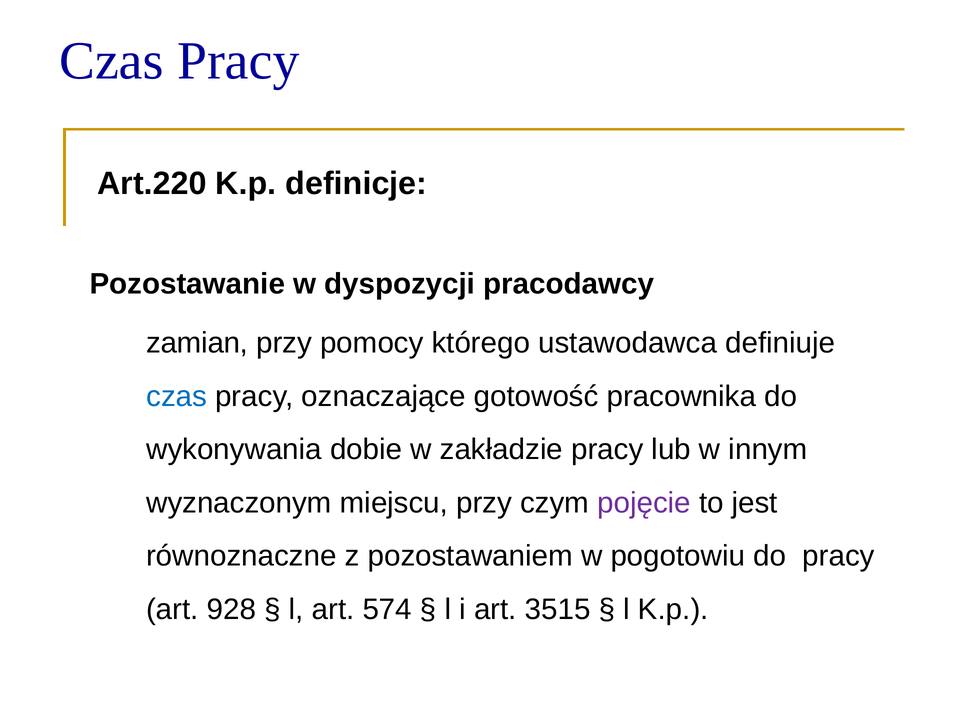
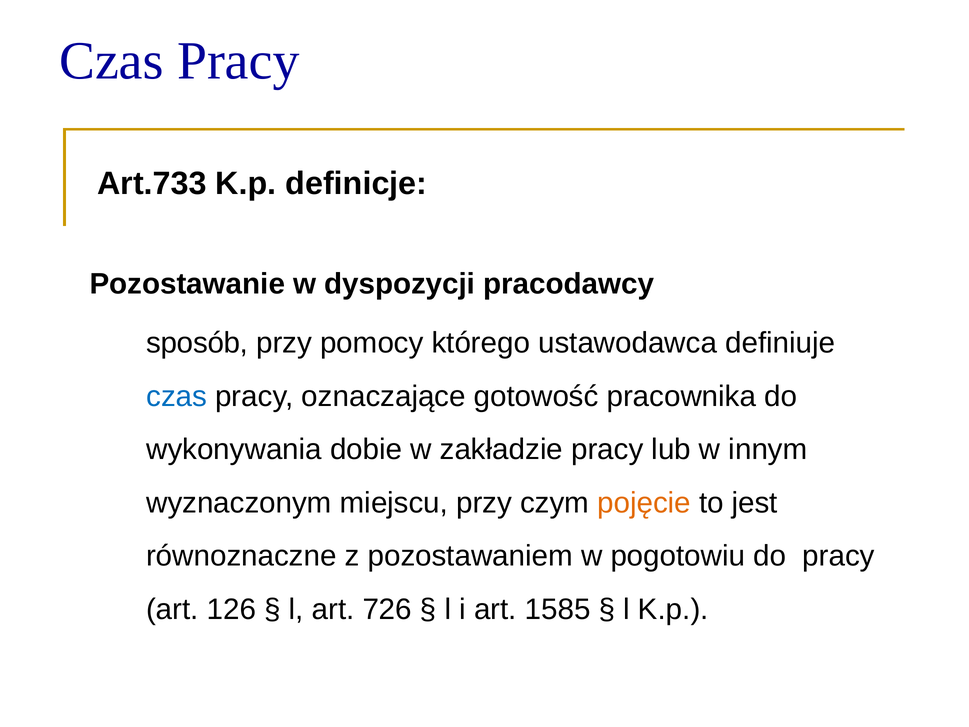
Art.220: Art.220 -> Art.733 (152, 184)
zamian: zamian -> sposób (197, 343)
pojęcie colour: purple -> orange (644, 503)
928: 928 -> 126 (232, 609)
574: 574 -> 726 (387, 609)
3515: 3515 -> 1585 (558, 609)
